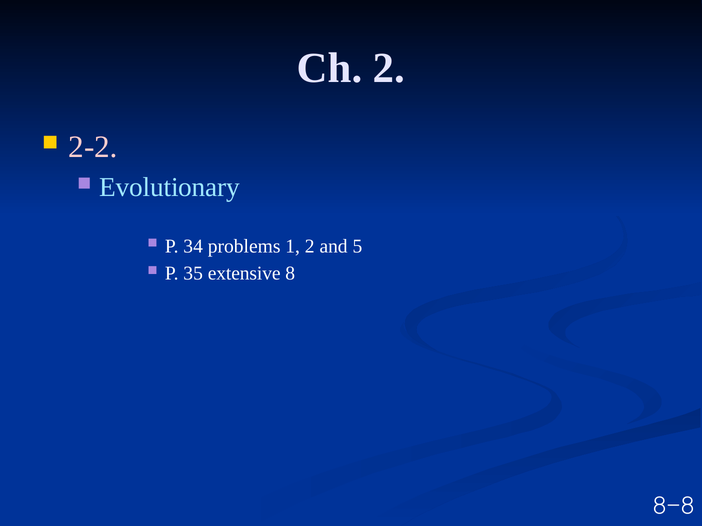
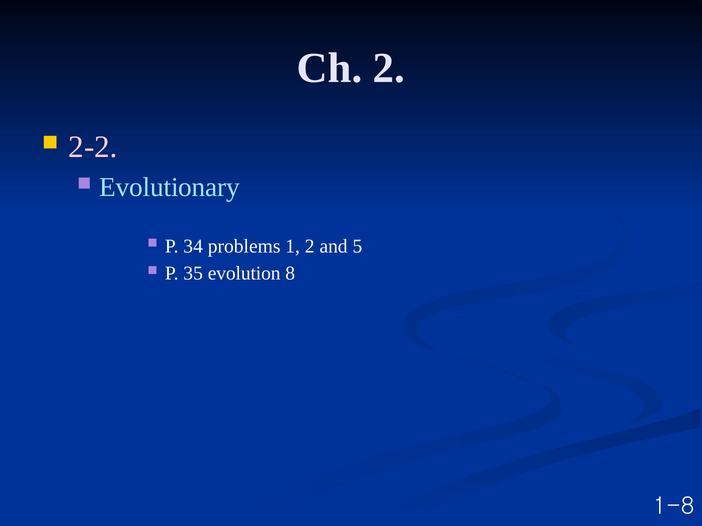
extensive: extensive -> evolution (244, 274)
8-8: 8-8 -> 1-8 (674, 507)
